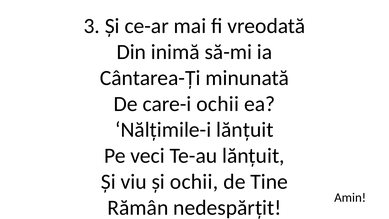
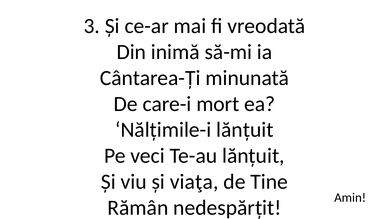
care-i ochii: ochii -> mort (218, 104)
și ochii: ochii -> viaţa (194, 182)
